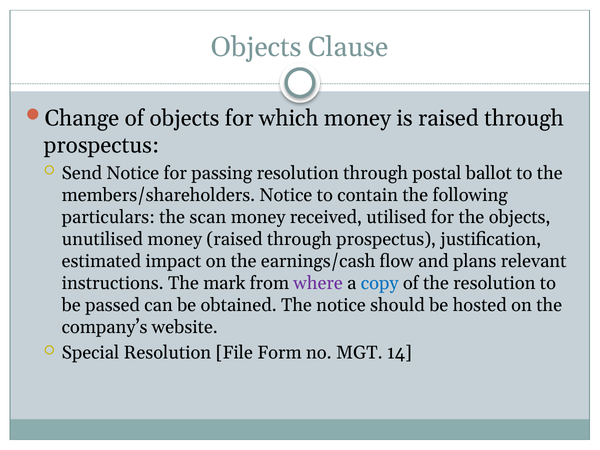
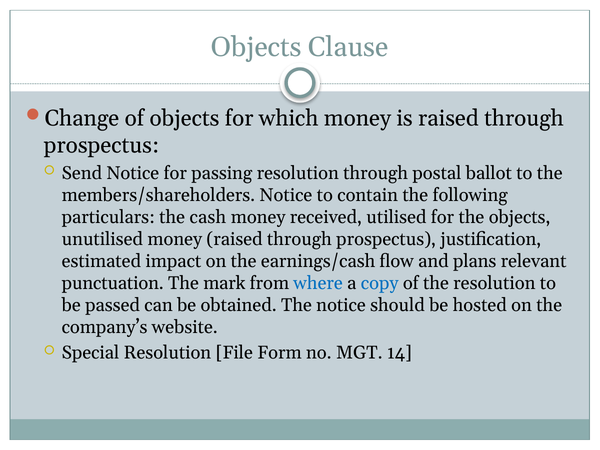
scan: scan -> cash (208, 217)
instructions: instructions -> punctuation (113, 283)
where colour: purple -> blue (318, 283)
